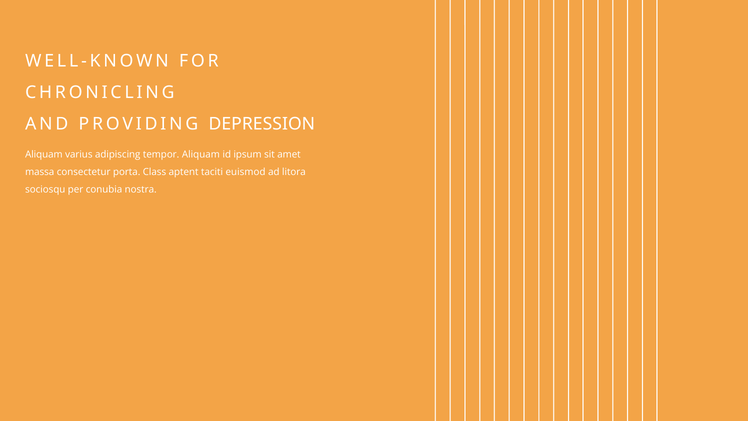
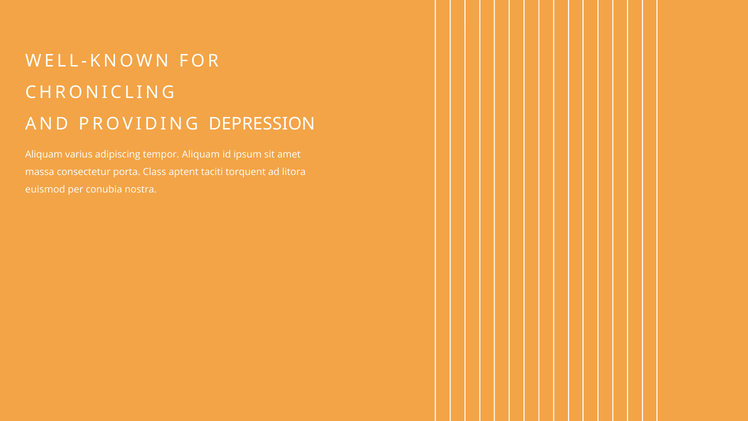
euismod: euismod -> torquent (246, 172)
sociosqu: sociosqu -> euismod (45, 190)
